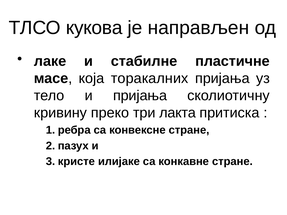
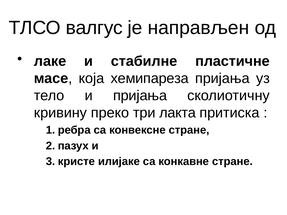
кукова: кукова -> валгус (94, 28)
торакалних: торакалних -> хемипареза (150, 78)
